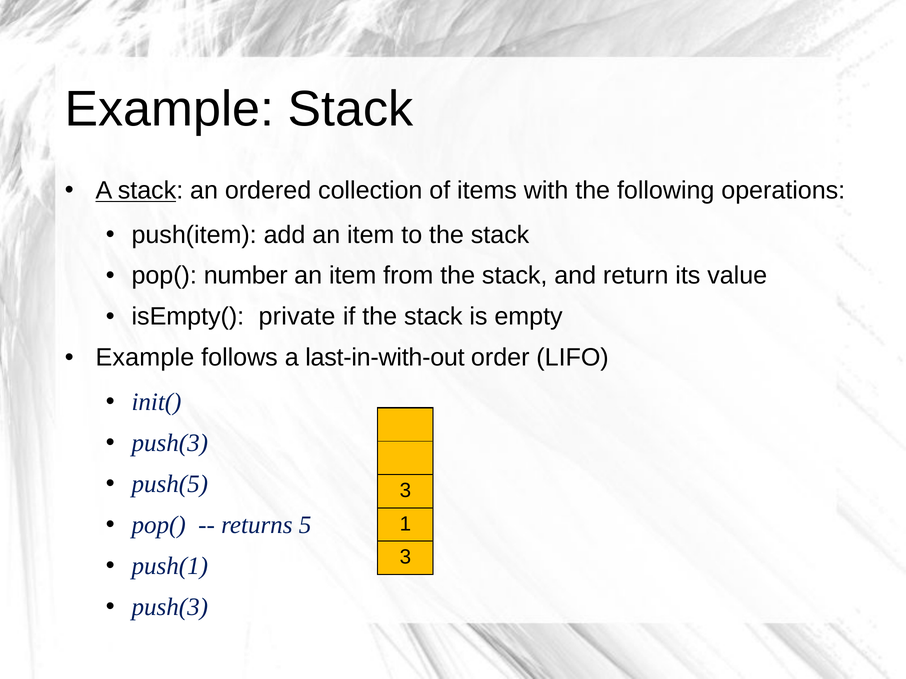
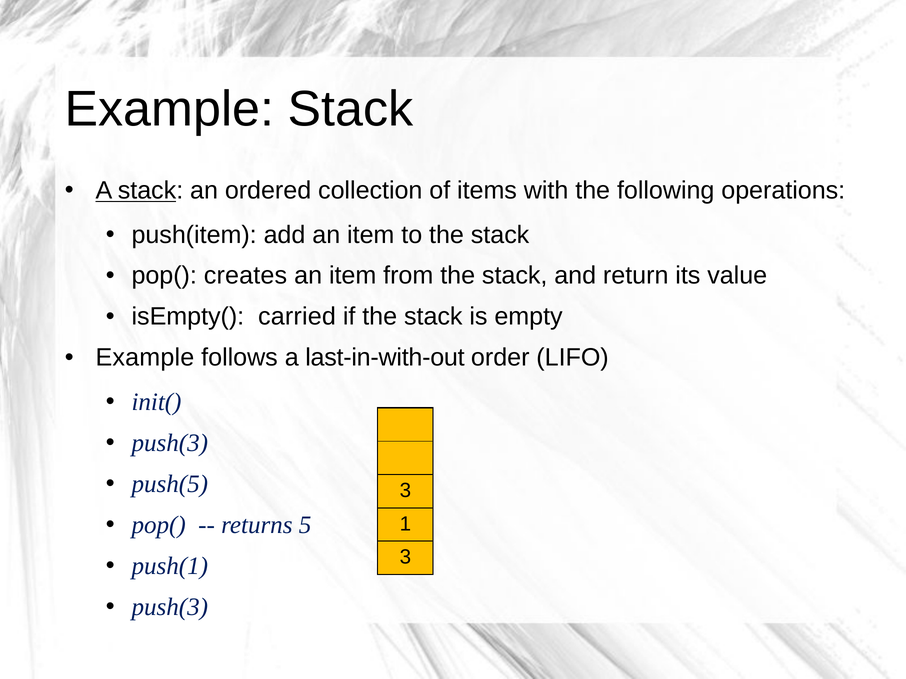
number: number -> creates (245, 276)
private: private -> carried (297, 317)
